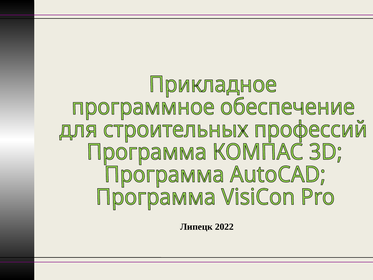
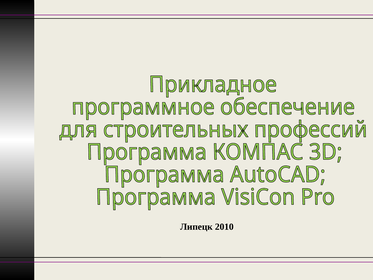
2022: 2022 -> 2010 (224, 227)
